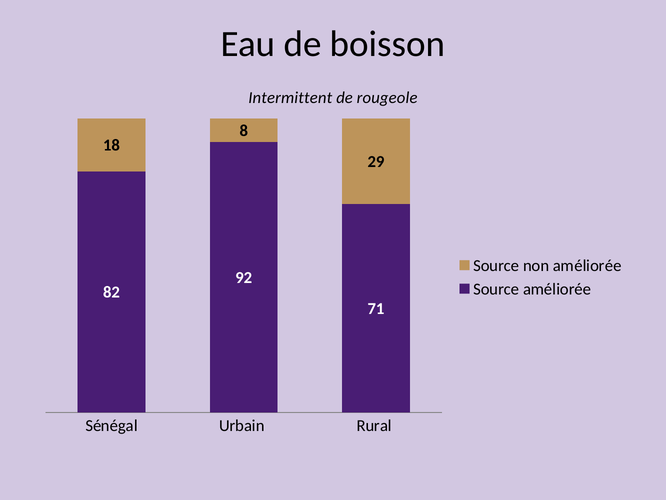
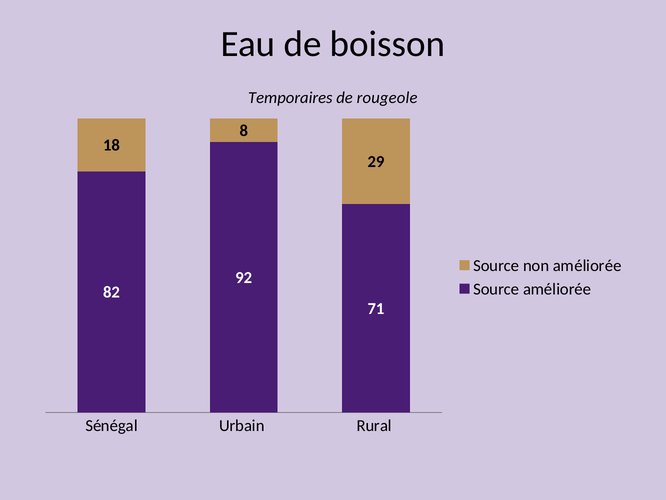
Intermittent: Intermittent -> Temporaires (290, 97)
